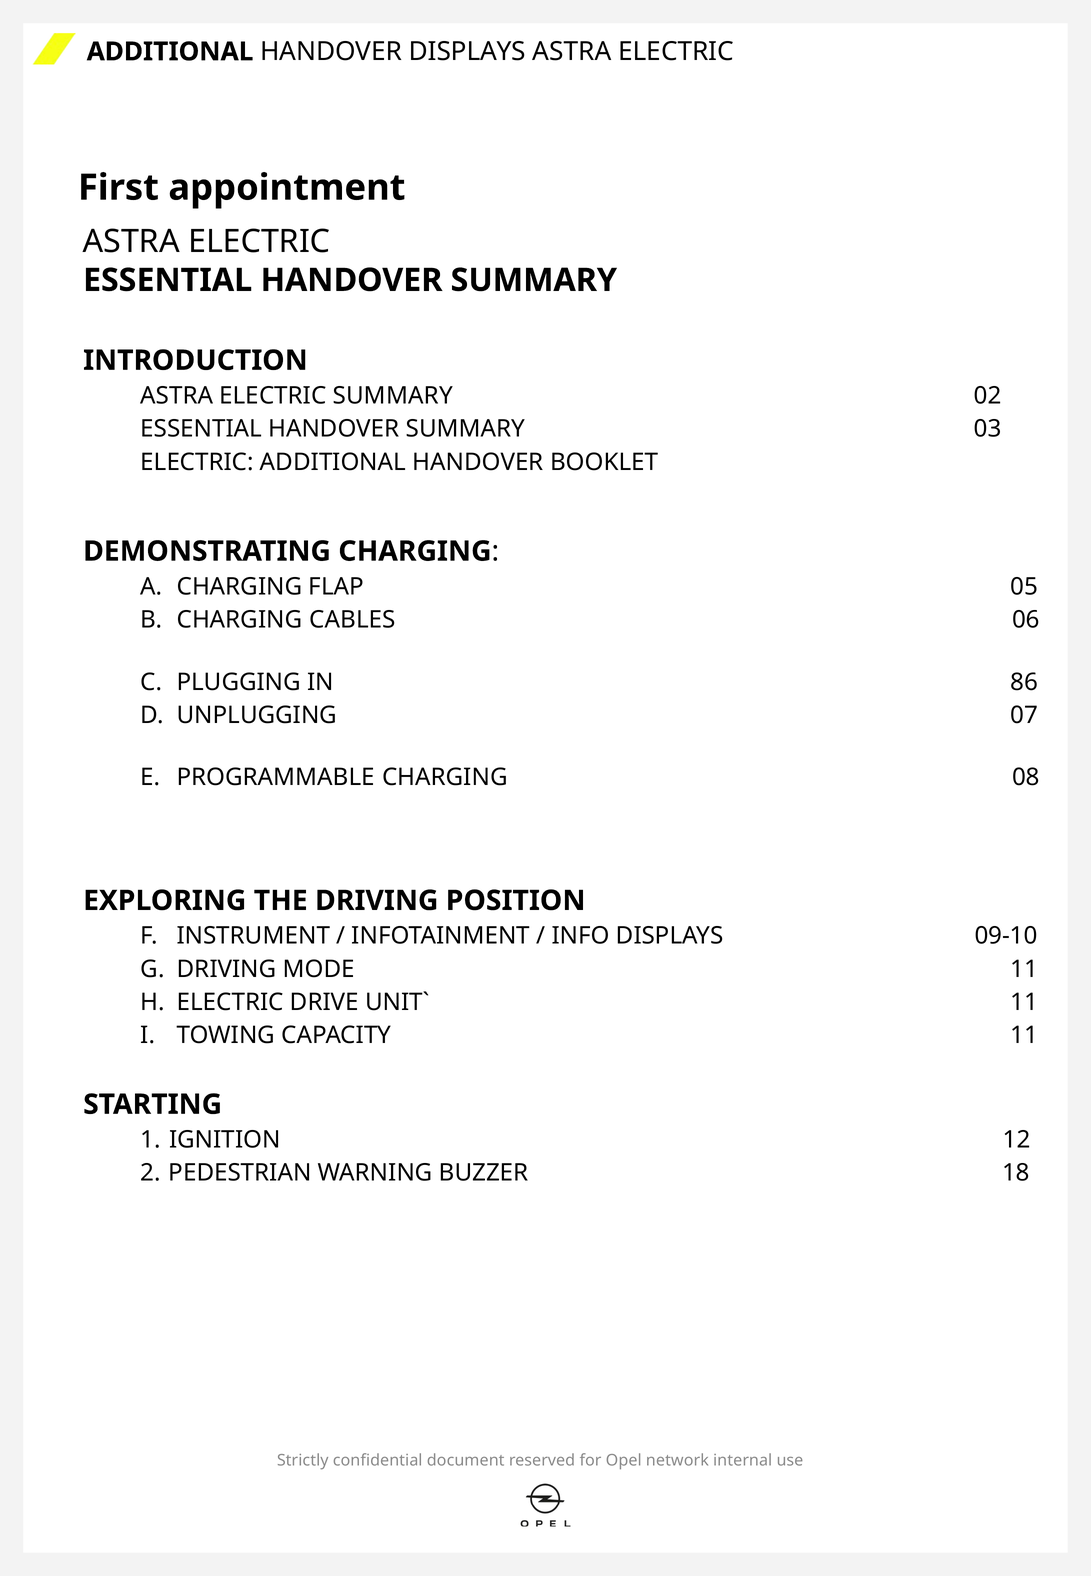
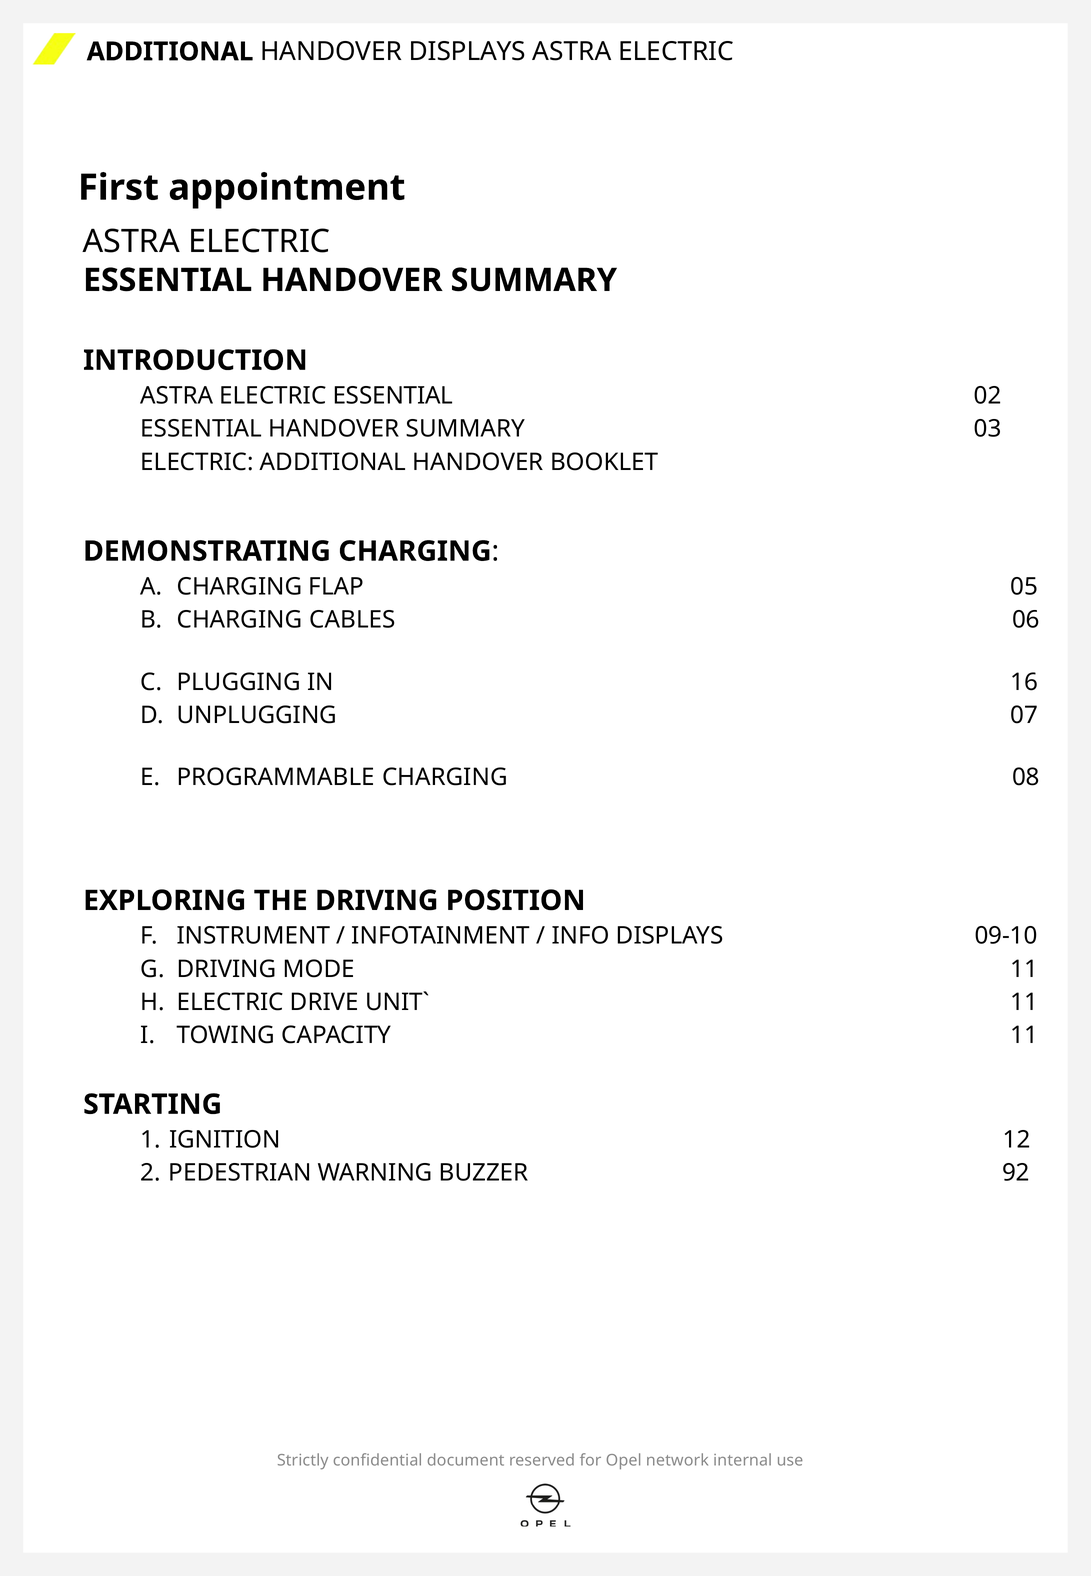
SUMMARY: SUMMARY -> ESSENTIAL (393, 396)
86: 86 -> 16 (1024, 682)
18: 18 -> 92 (1016, 1173)
